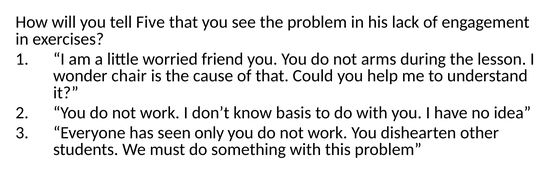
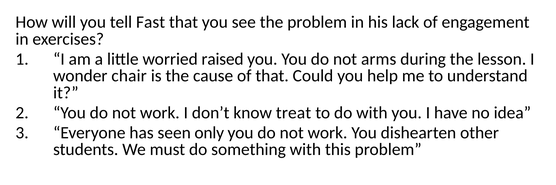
Five: Five -> Fast (151, 22)
friend: friend -> raised (223, 59)
basis: basis -> treat (294, 113)
